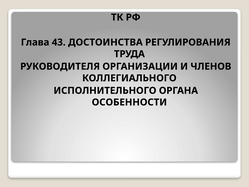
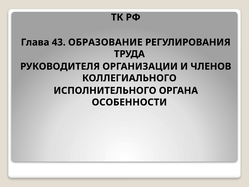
ДОСТОИНСТВА: ДОСТОИНСТВА -> ОБРАЗОВАНИЕ (105, 42)
